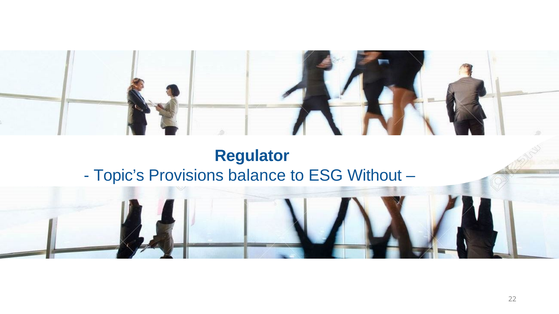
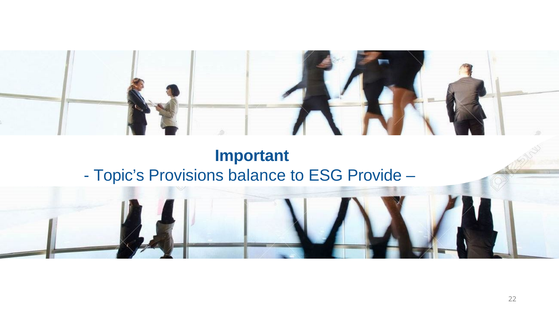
Regulator: Regulator -> Important (252, 156)
Without: Without -> Provide (375, 176)
